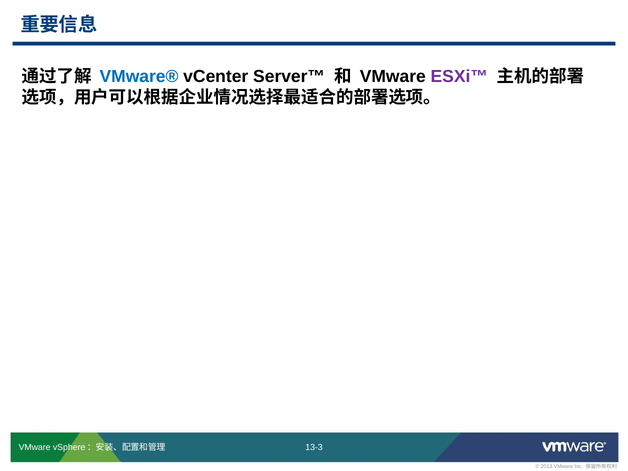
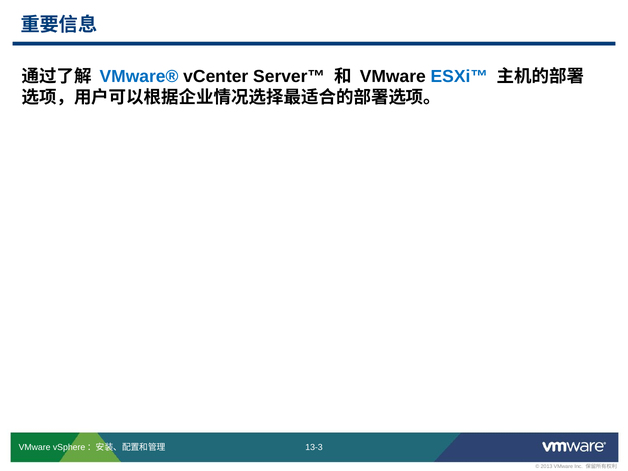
ESXi™ colour: purple -> blue (459, 77)
